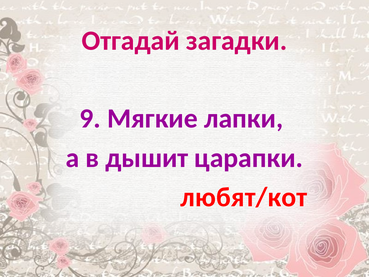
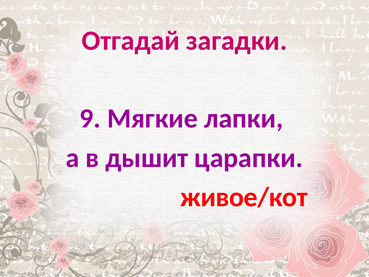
любят/кот: любят/кот -> живое/кот (244, 197)
